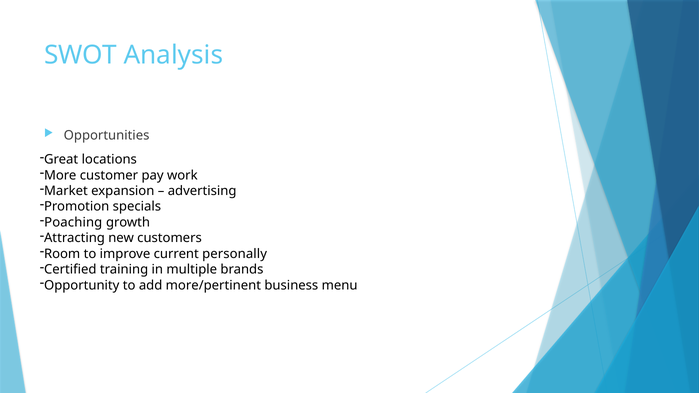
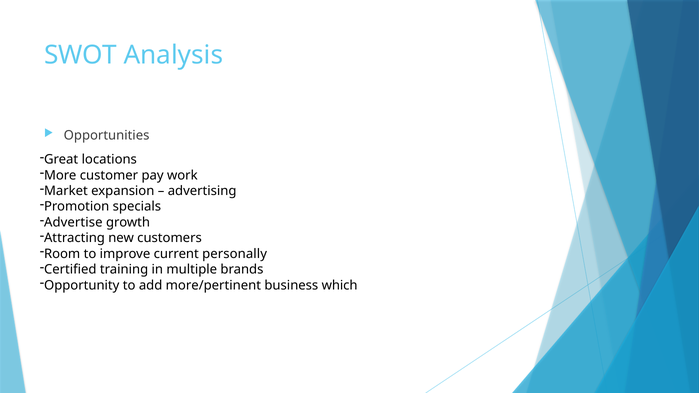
Poaching: Poaching -> Advertise (73, 222)
menu: menu -> which (340, 285)
